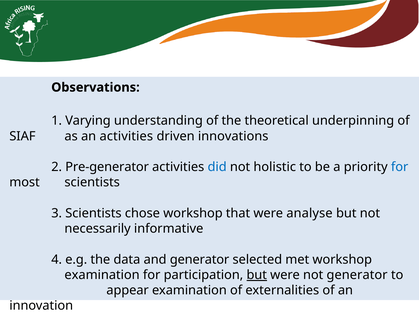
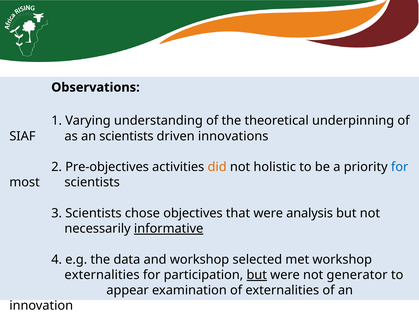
an activities: activities -> scientists (126, 136)
Pre-generator: Pre-generator -> Pre-objectives (107, 167)
did colour: blue -> orange (217, 167)
chose workshop: workshop -> objectives (193, 214)
analyse: analyse -> analysis (310, 214)
informative underline: none -> present (169, 229)
and generator: generator -> workshop (200, 260)
examination: examination -> externalities (102, 275)
